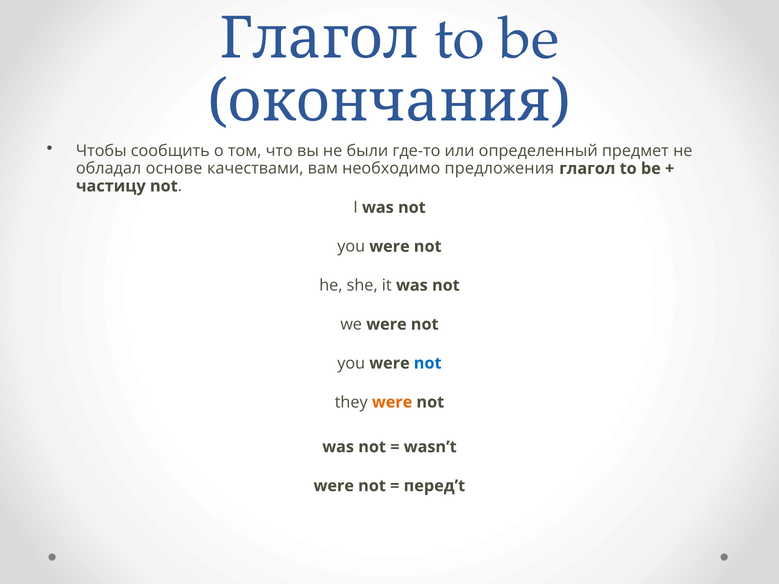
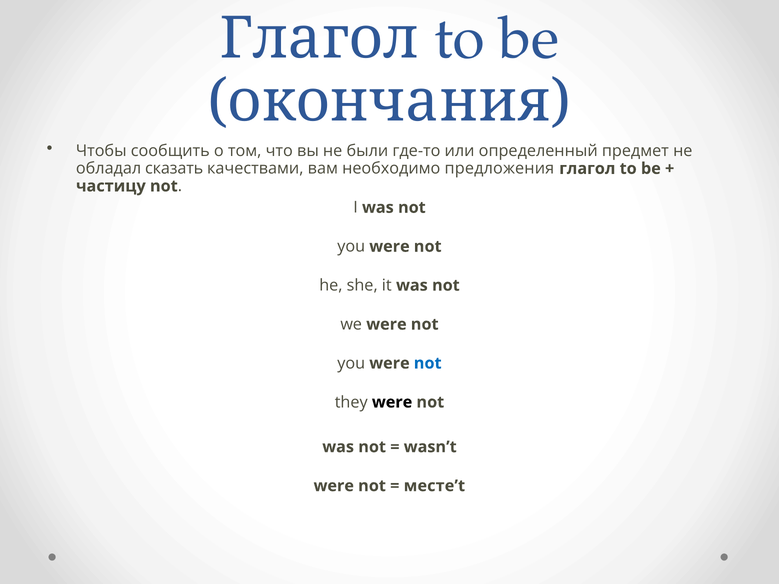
основе: основе -> сказать (174, 169)
were colour: orange -> black (392, 402)
перед’t: перед’t -> месте’t (434, 486)
